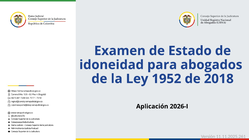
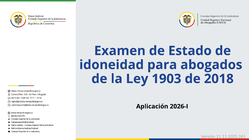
1952: 1952 -> 1903 (166, 79)
